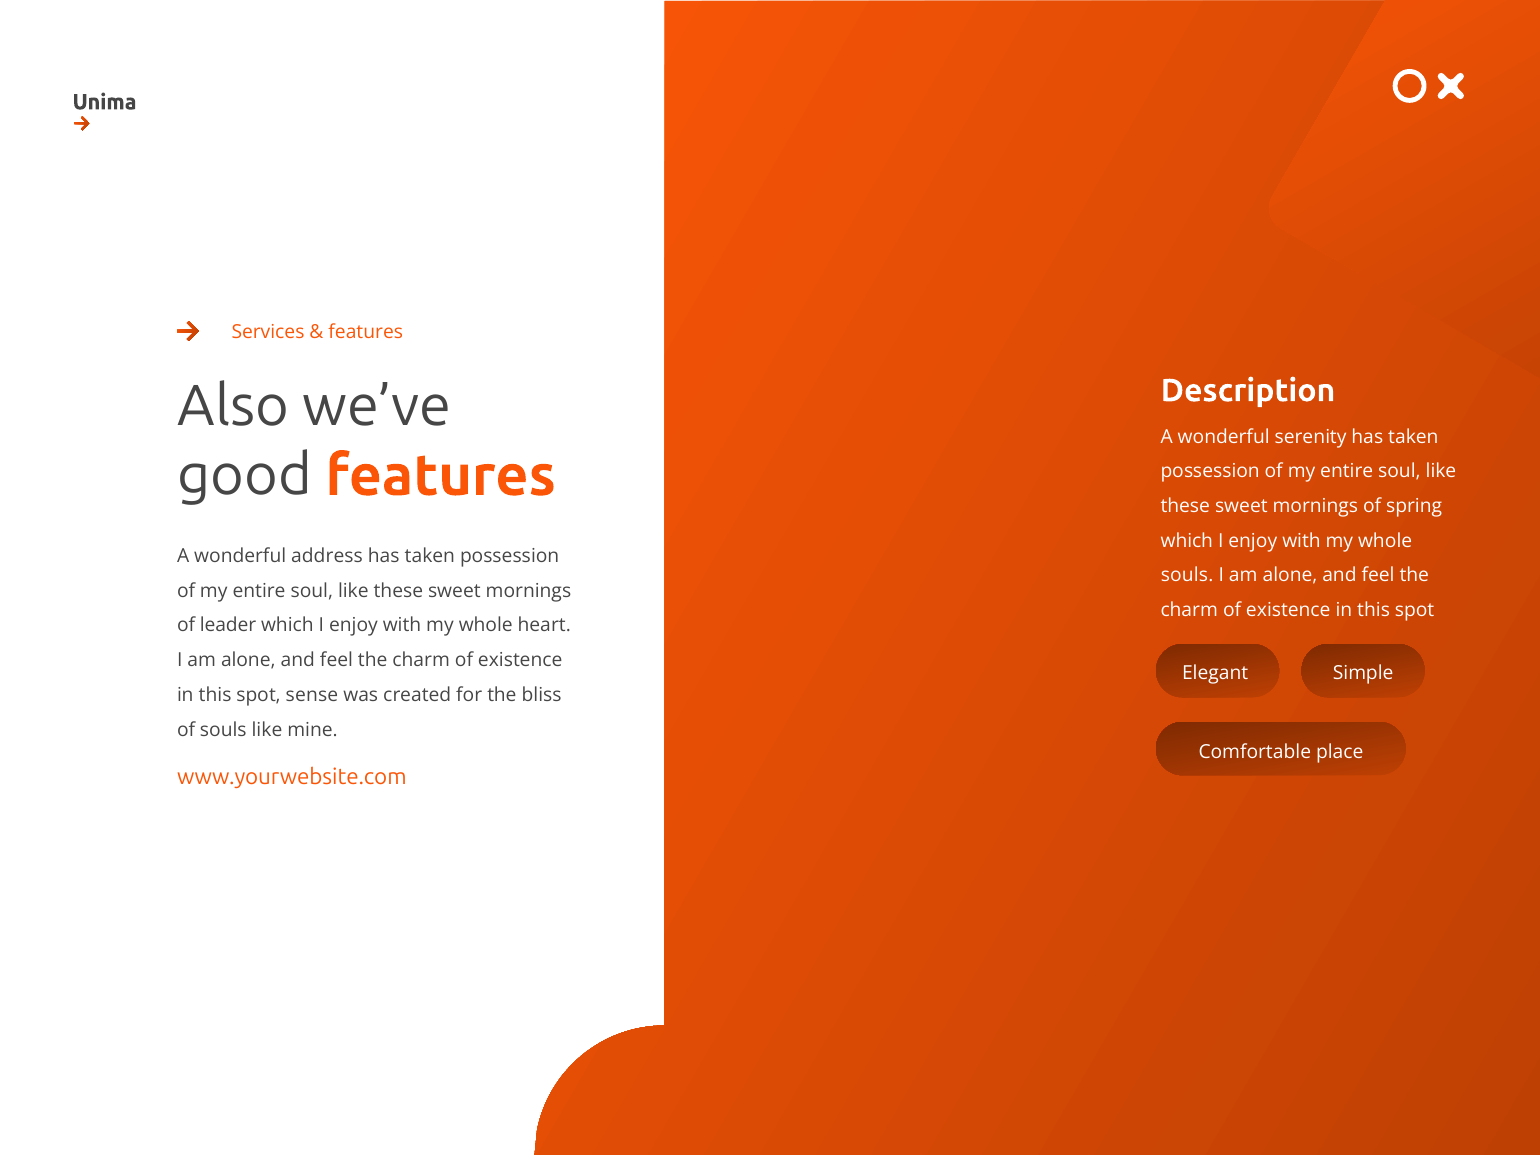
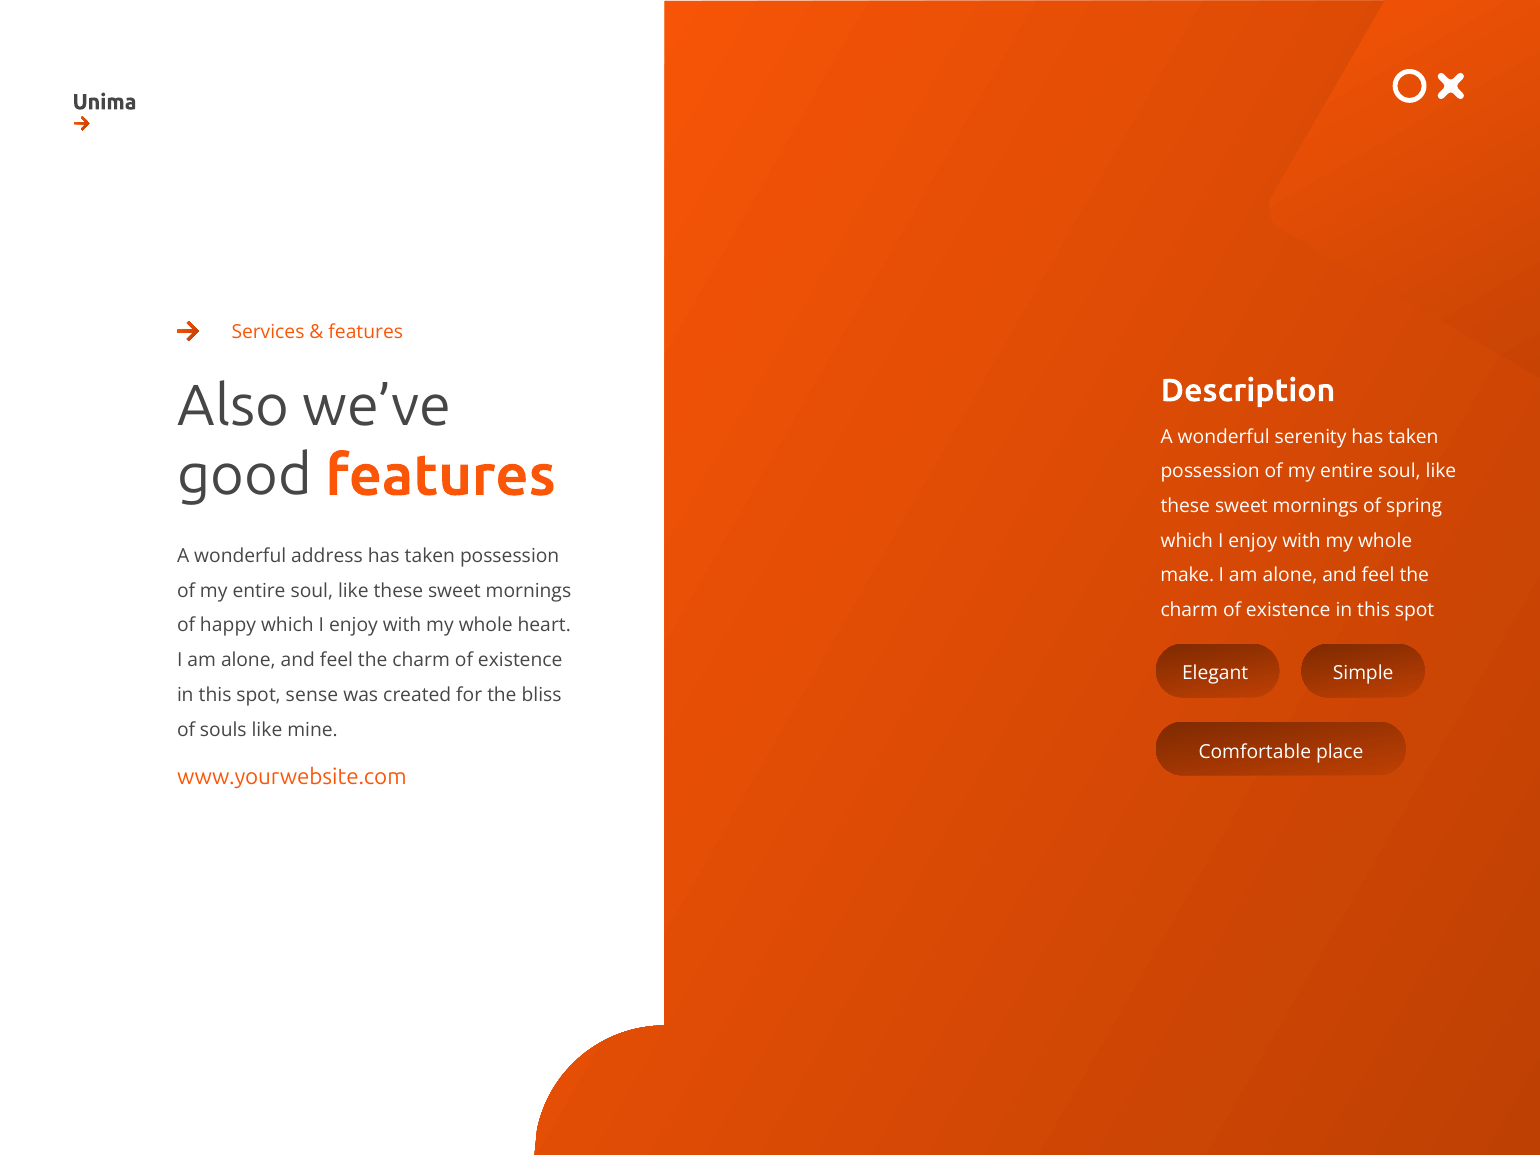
souls: souls -> make (1187, 576)
leader: leader -> happy (228, 626)
